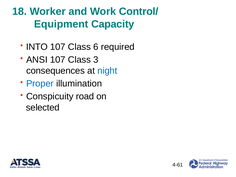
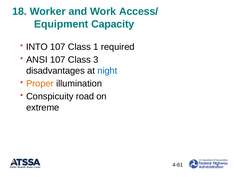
Control/: Control/ -> Access/ (139, 12)
6: 6 -> 1 (96, 47)
consequences: consequences -> disadvantages (55, 71)
Proper colour: blue -> orange (40, 84)
selected: selected -> extreme (43, 107)
